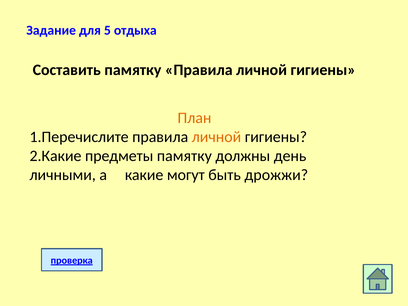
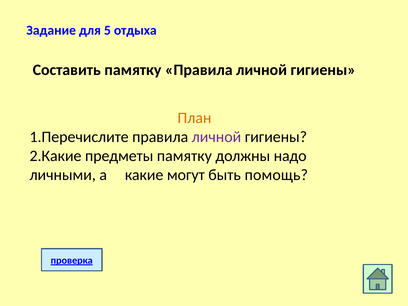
личной colour: orange -> purple (216, 137)
день: день -> надо (290, 156)
дрожжи: дрожжи -> помощь (276, 175)
